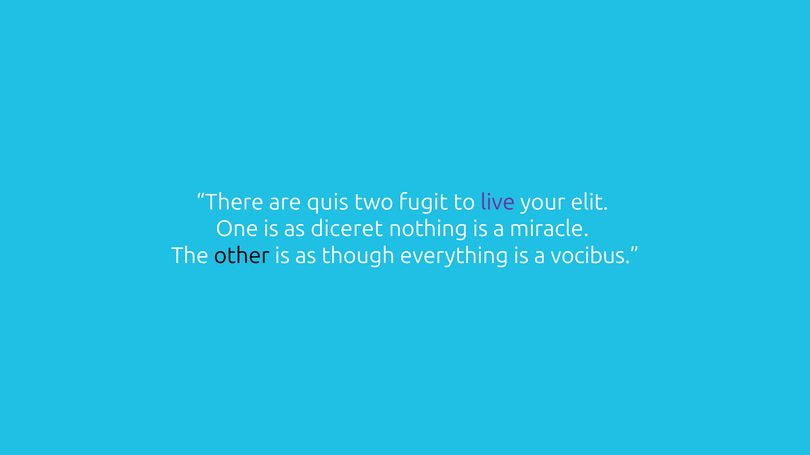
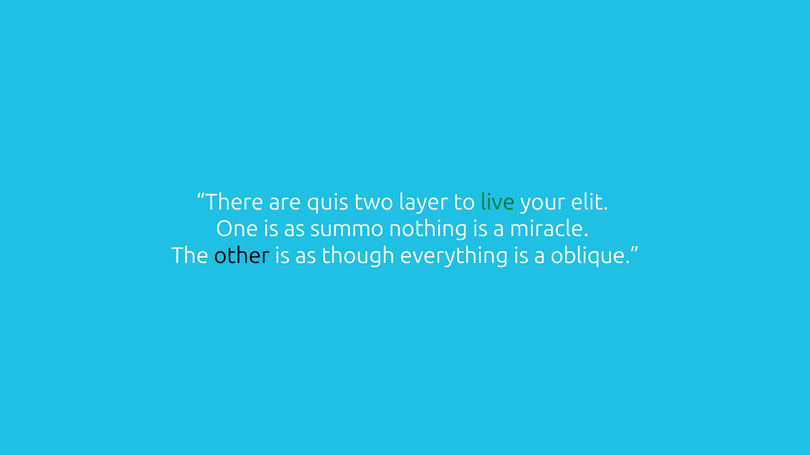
fugit: fugit -> layer (423, 202)
live colour: purple -> green (498, 202)
diceret: diceret -> summo (347, 229)
vocibus: vocibus -> oblique (595, 256)
